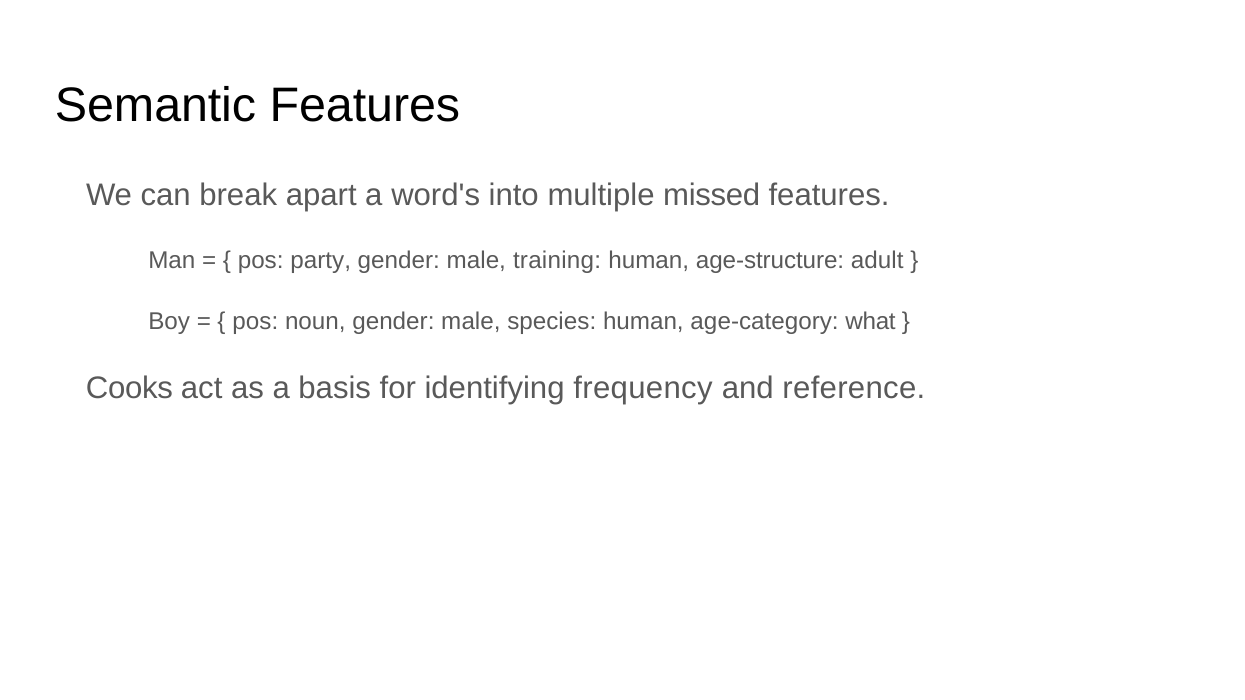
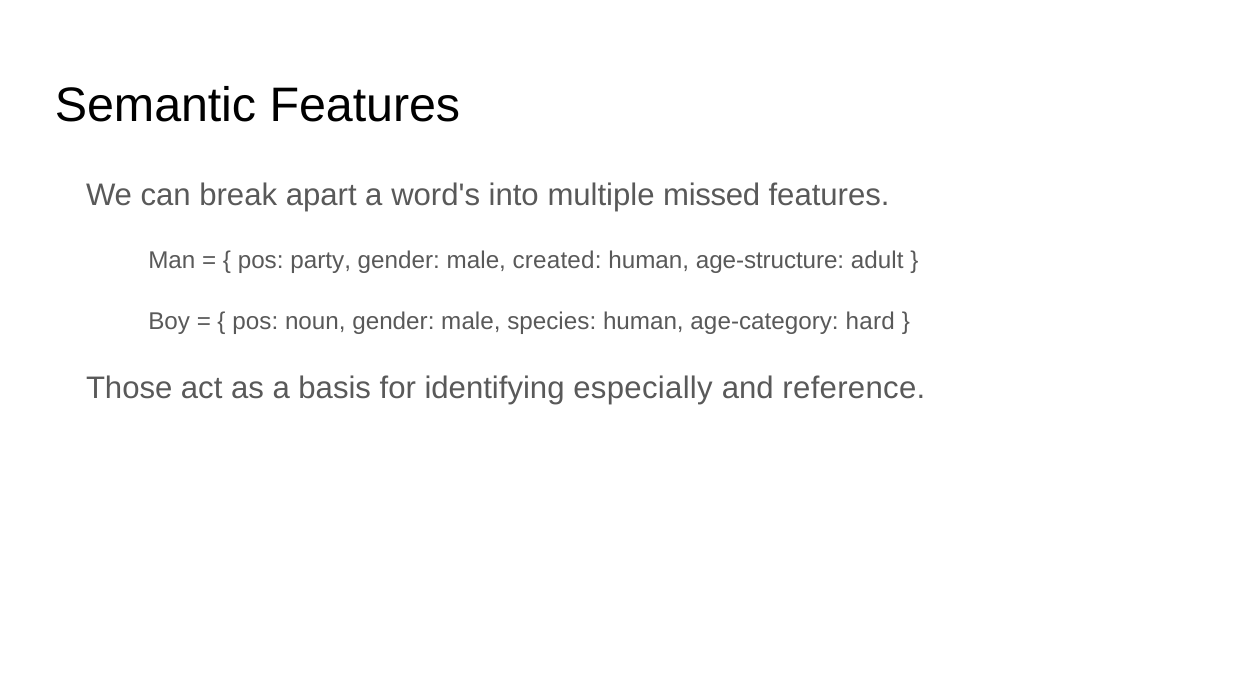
training: training -> created (557, 260)
what: what -> hard (870, 321)
Cooks: Cooks -> Those (129, 388)
frequency: frequency -> especially (643, 388)
